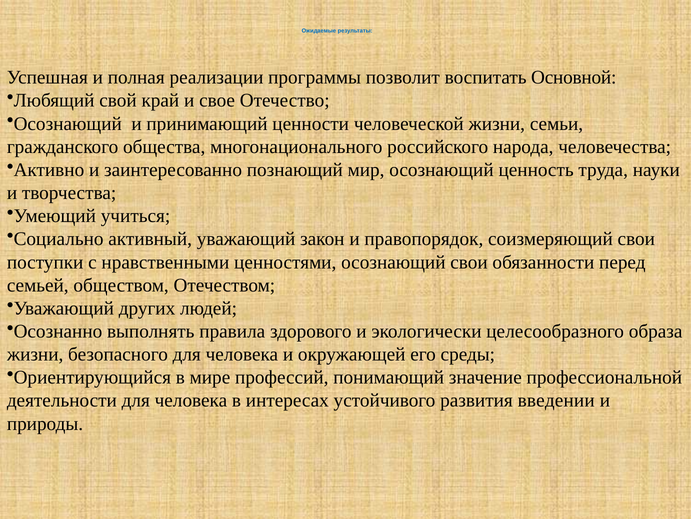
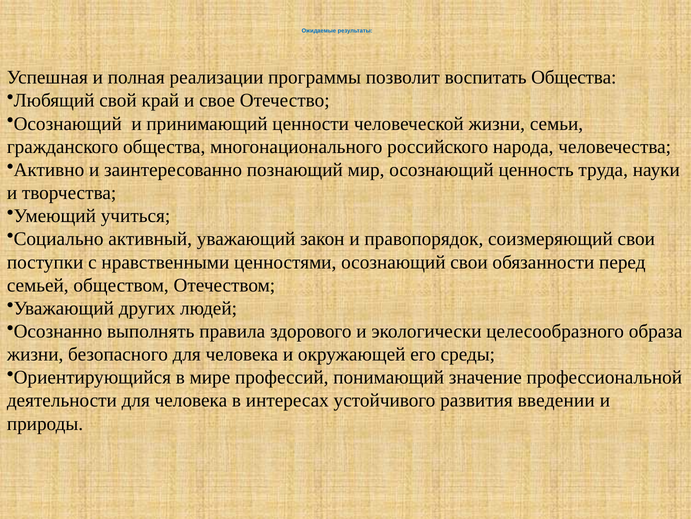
воспитать Основной: Основной -> Общества (574, 77)
